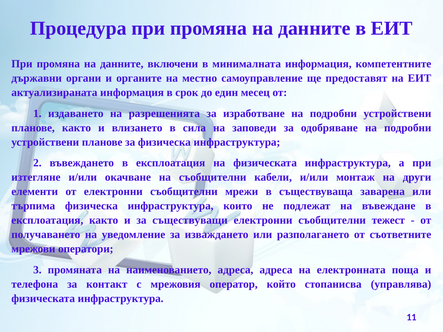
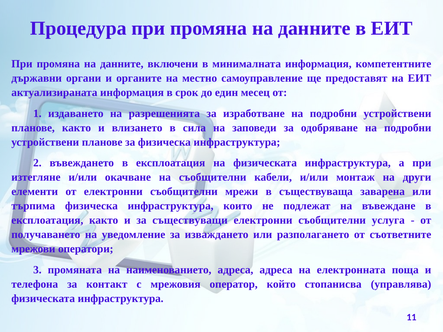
тежест: тежест -> услуга (388, 220)
